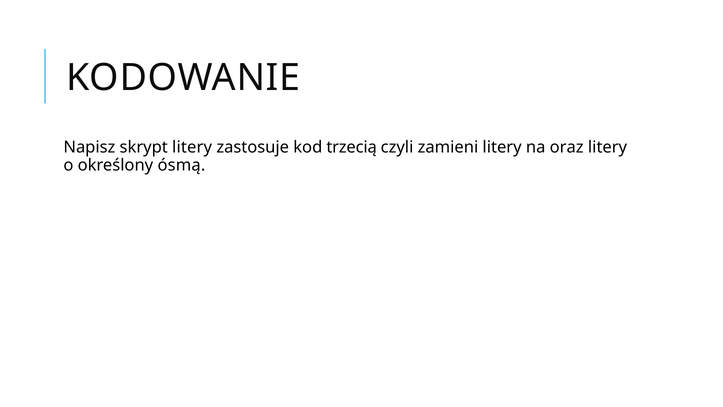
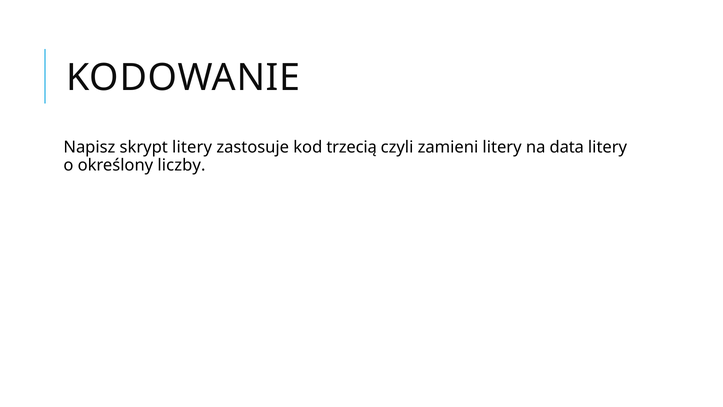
oraz: oraz -> data (567, 147)
ósmą: ósmą -> liczby (181, 165)
